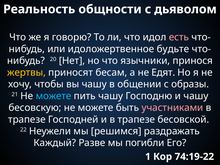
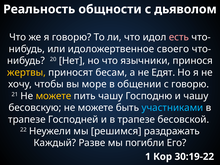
будьте: будьте -> своего (173, 49)
вы чашу: чашу -> море (94, 84)
с образы: образы -> говорю (190, 84)
можете colour: light blue -> yellow (53, 96)
участниками colour: pink -> light blue (172, 108)
74:19-22: 74:19-22 -> 30:19-22 (194, 157)
